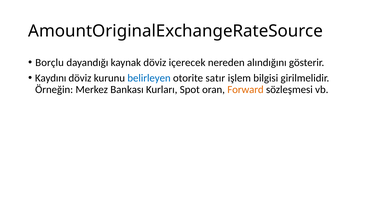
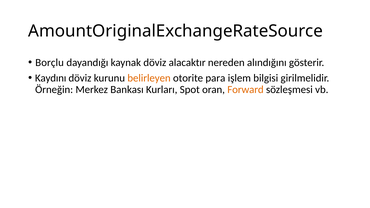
içerecek: içerecek -> alacaktır (187, 63)
belirleyen colour: blue -> orange (149, 78)
satır: satır -> para (215, 78)
